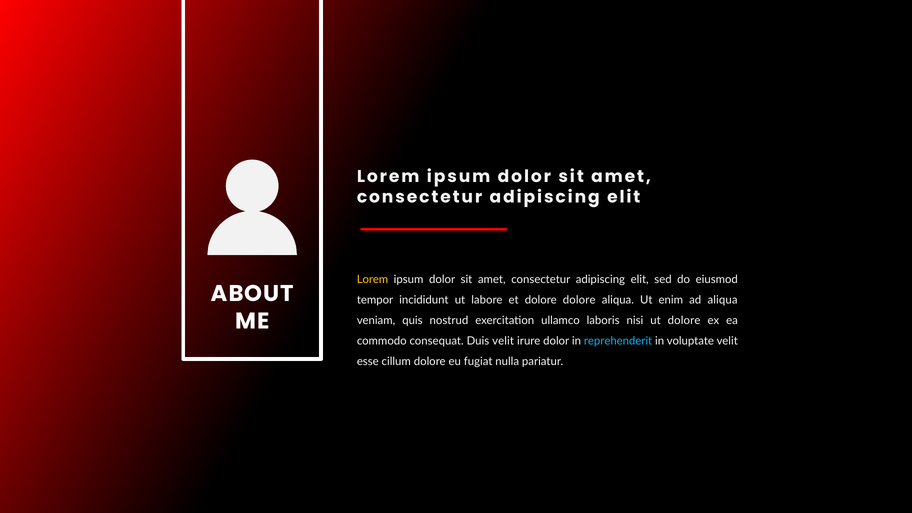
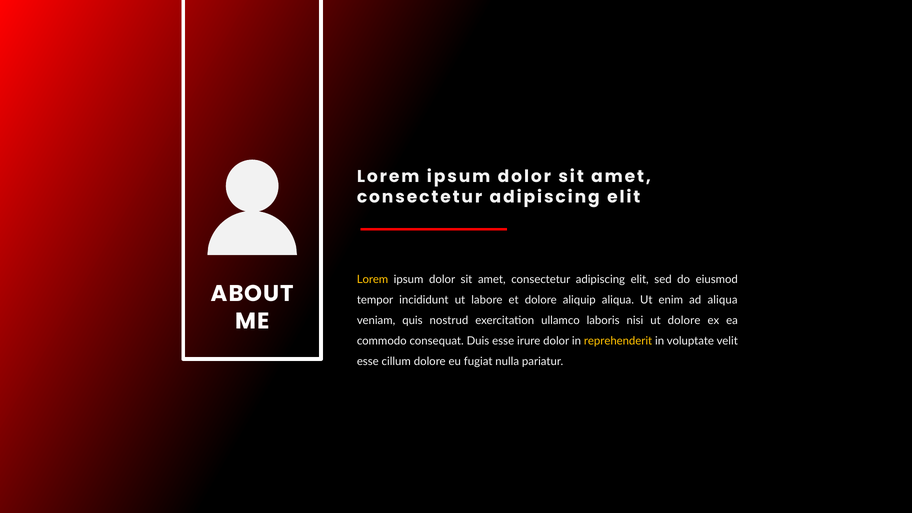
dolore dolore: dolore -> aliquip (579, 300)
Duis velit: velit -> esse (503, 341)
reprehenderit colour: light blue -> yellow (618, 341)
